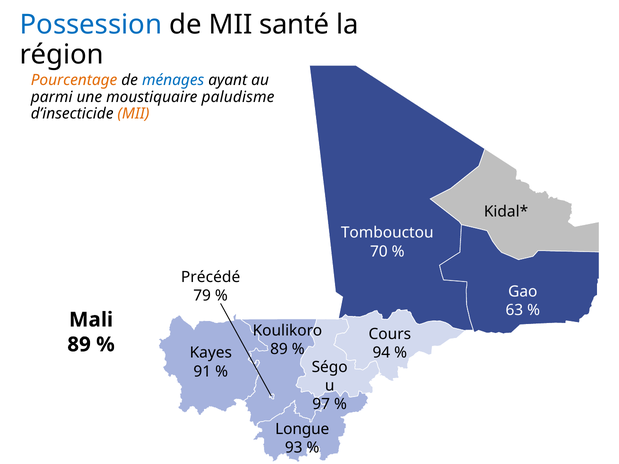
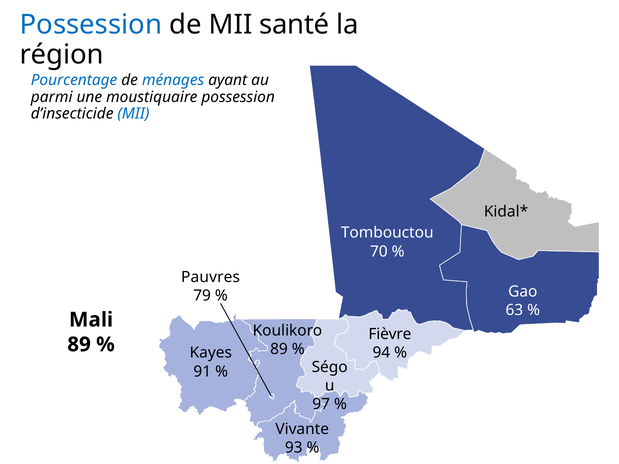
Pourcentage colour: orange -> blue (74, 80)
moustiquaire paludisme: paludisme -> possession (238, 97)
MII colour: orange -> blue (133, 114)
Précédé: Précédé -> Pauvres (211, 277)
Cours: Cours -> Fièvre (390, 334)
Longue: Longue -> Vivante (302, 429)
